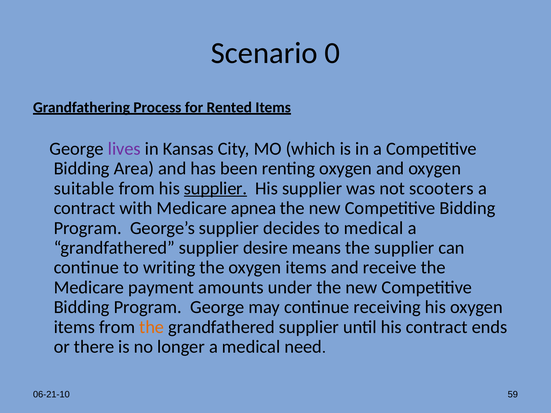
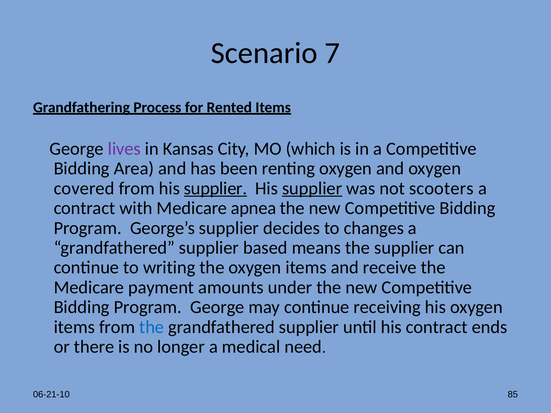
0: 0 -> 7 (332, 53)
suitable: suitable -> covered (84, 188)
supplier underline: none -> present (312, 188)
to medical: medical -> changes (374, 228)
desire: desire -> based (265, 248)
the colour: orange -> blue (152, 327)
59: 59 -> 85 (513, 395)
